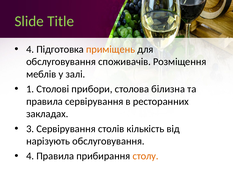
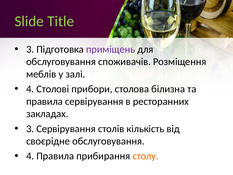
4: 4 -> 3 (30, 49)
приміщень colour: orange -> purple (111, 49)
1: 1 -> 4 (30, 89)
нарізують: нарізують -> своєрідне (48, 141)
